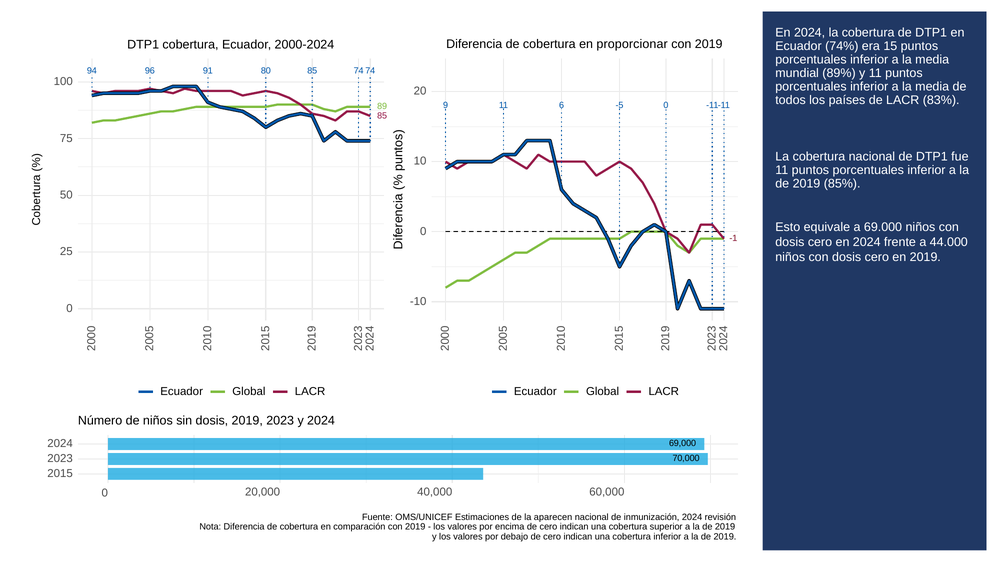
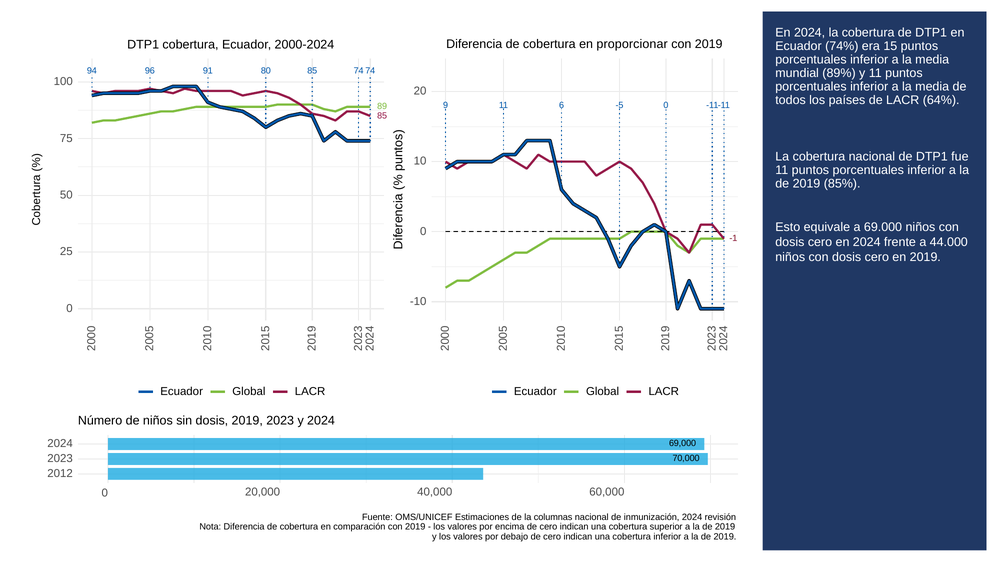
83%: 83% -> 64% (941, 100)
2015: 2015 -> 2012 (60, 473)
aparecen: aparecen -> columnas (553, 517)
